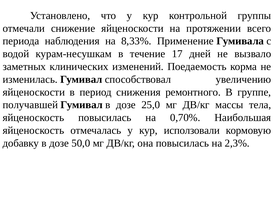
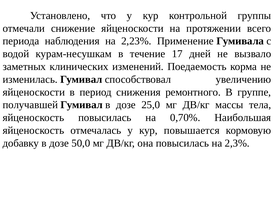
8,33%: 8,33% -> 2,23% (136, 41)
исползовали: исползовали -> повышается (192, 131)
